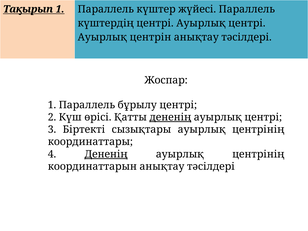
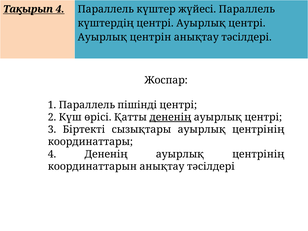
Тақырып 1: 1 -> 4 (60, 9)
бұрылу: бұрылу -> пішінді (137, 105)
Дененің underline: present -> none (106, 154)
